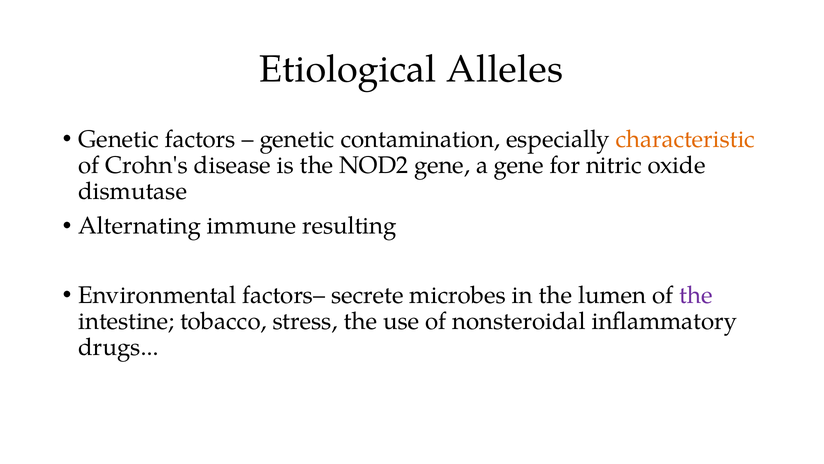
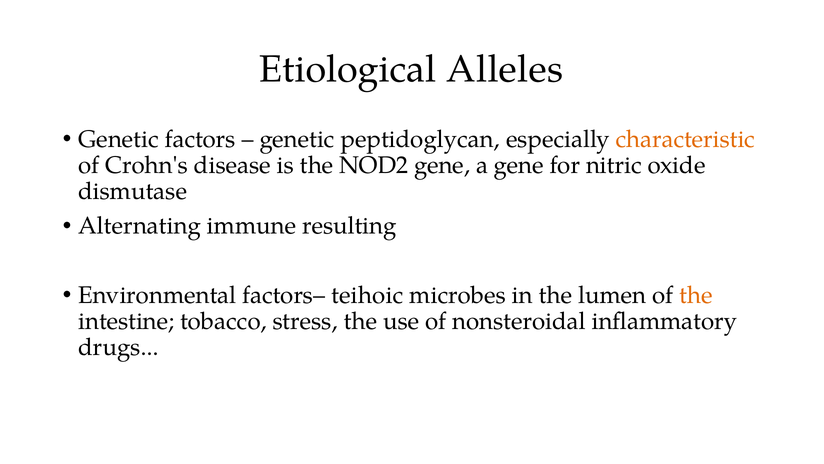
contamination: contamination -> peptidoglycan (420, 139)
secrete: secrete -> teihoic (367, 295)
the colour: purple -> orange (696, 295)
